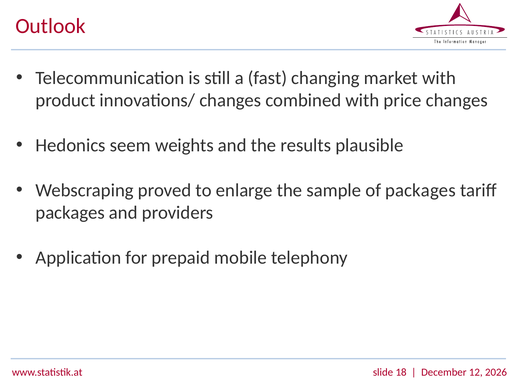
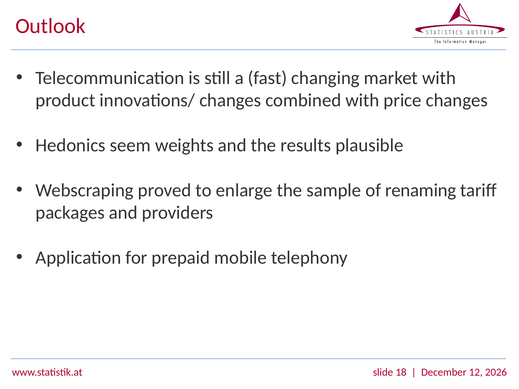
of packages: packages -> renaming (421, 190)
